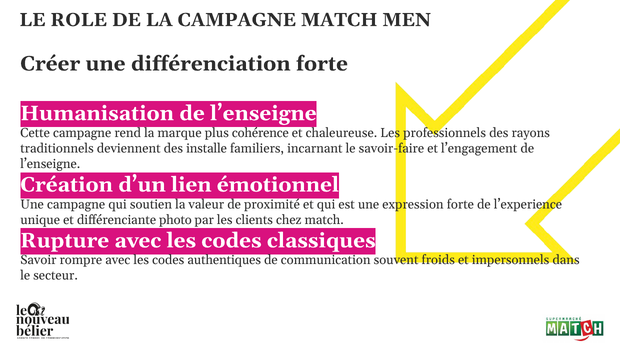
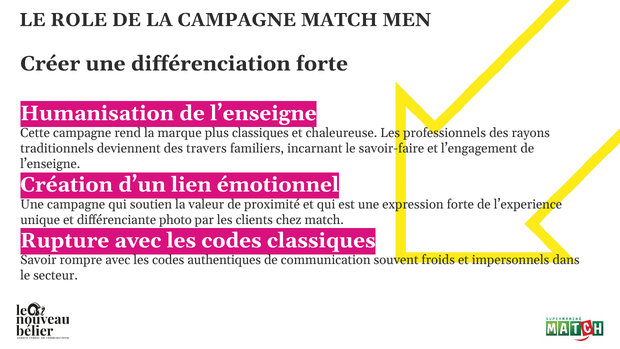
plus cohérence: cohérence -> classiques (260, 133)
installe: installe -> travers (206, 148)
